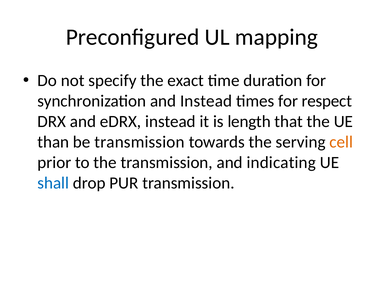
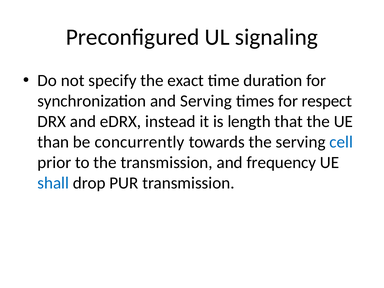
mapping: mapping -> signaling (276, 37)
and Instead: Instead -> Serving (206, 101)
be transmission: transmission -> concurrently (139, 142)
cell colour: orange -> blue (341, 142)
indicating: indicating -> frequency (281, 162)
